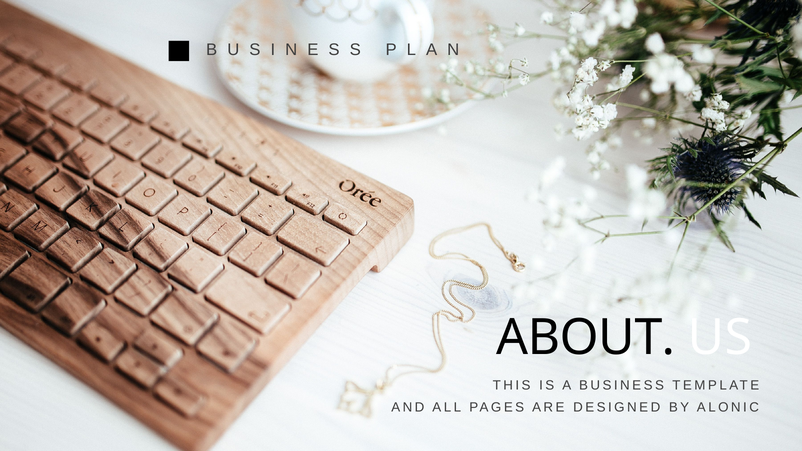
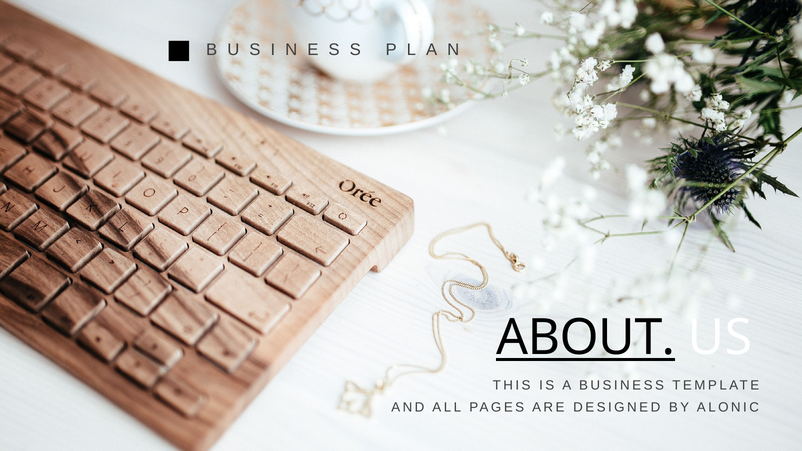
ABOUT underline: none -> present (586, 338)
